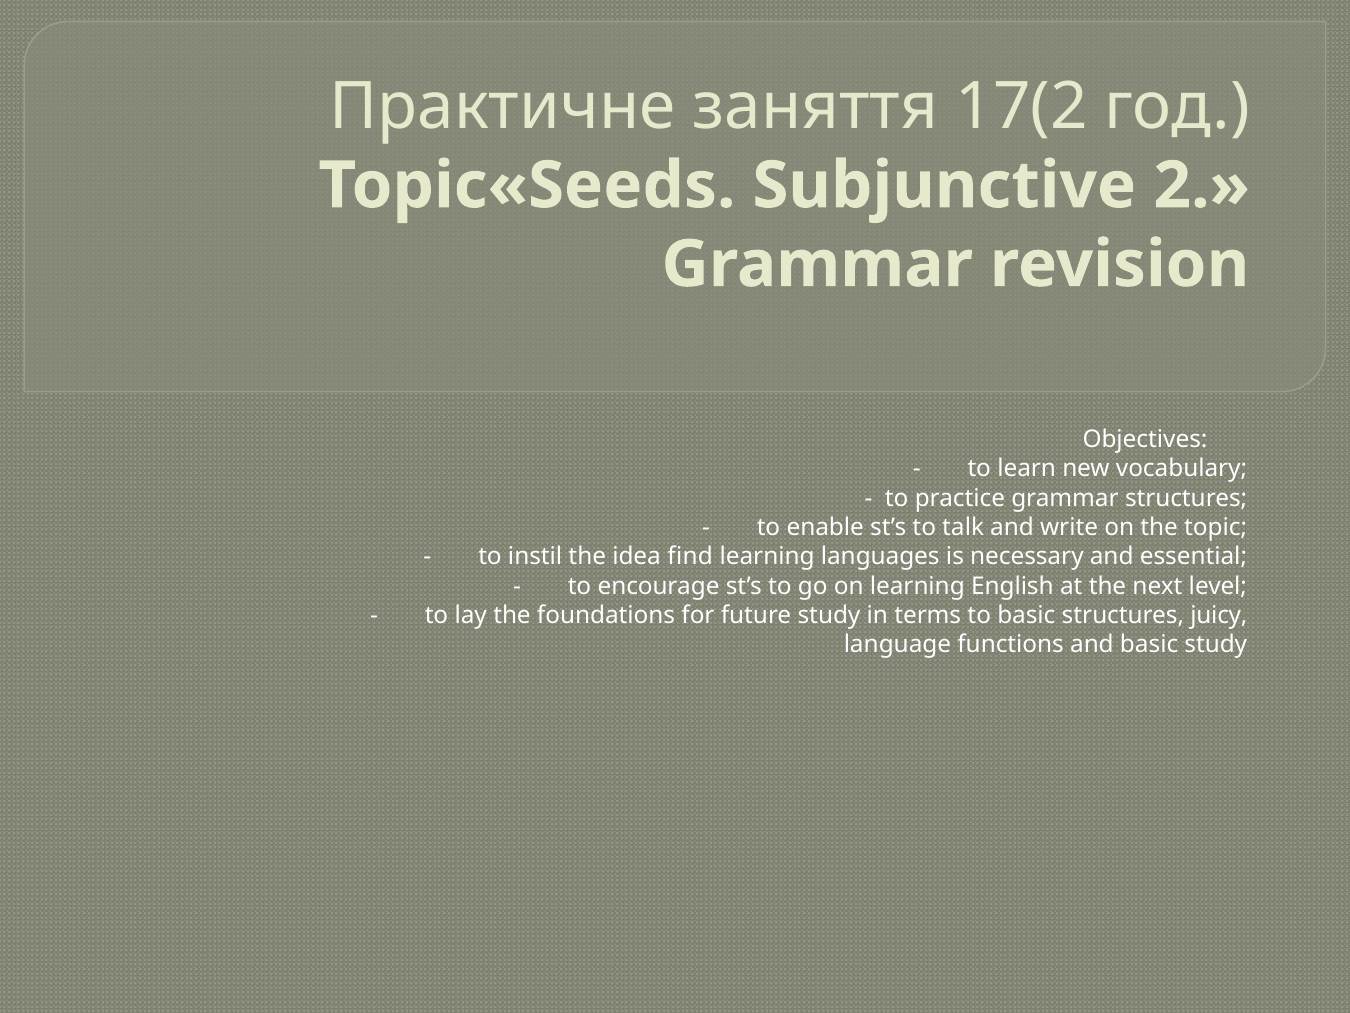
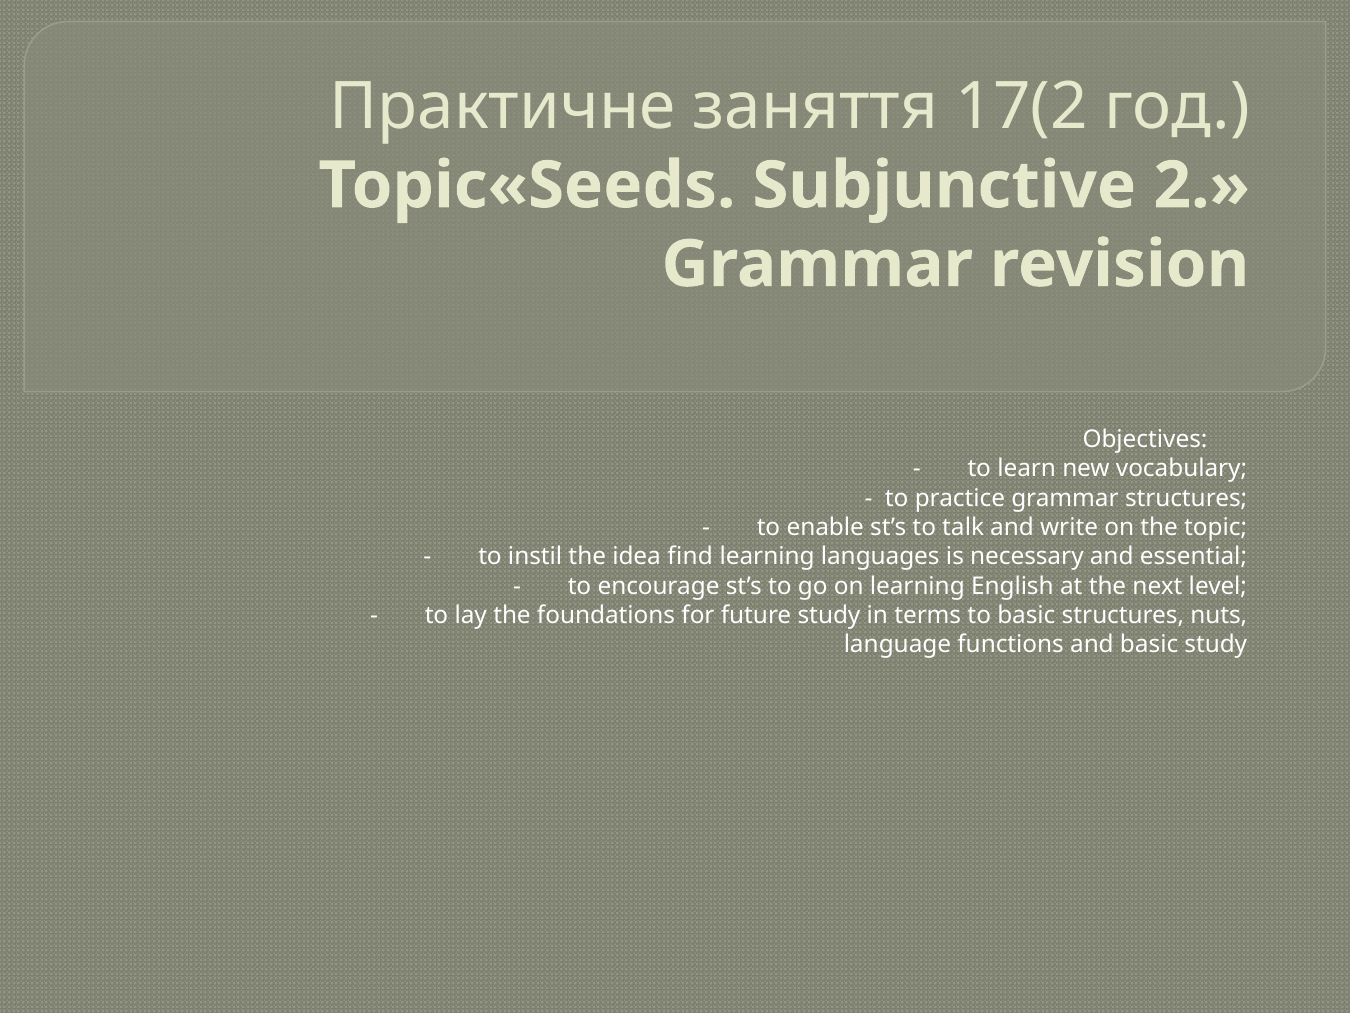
juicy: juicy -> nuts (1219, 615)
